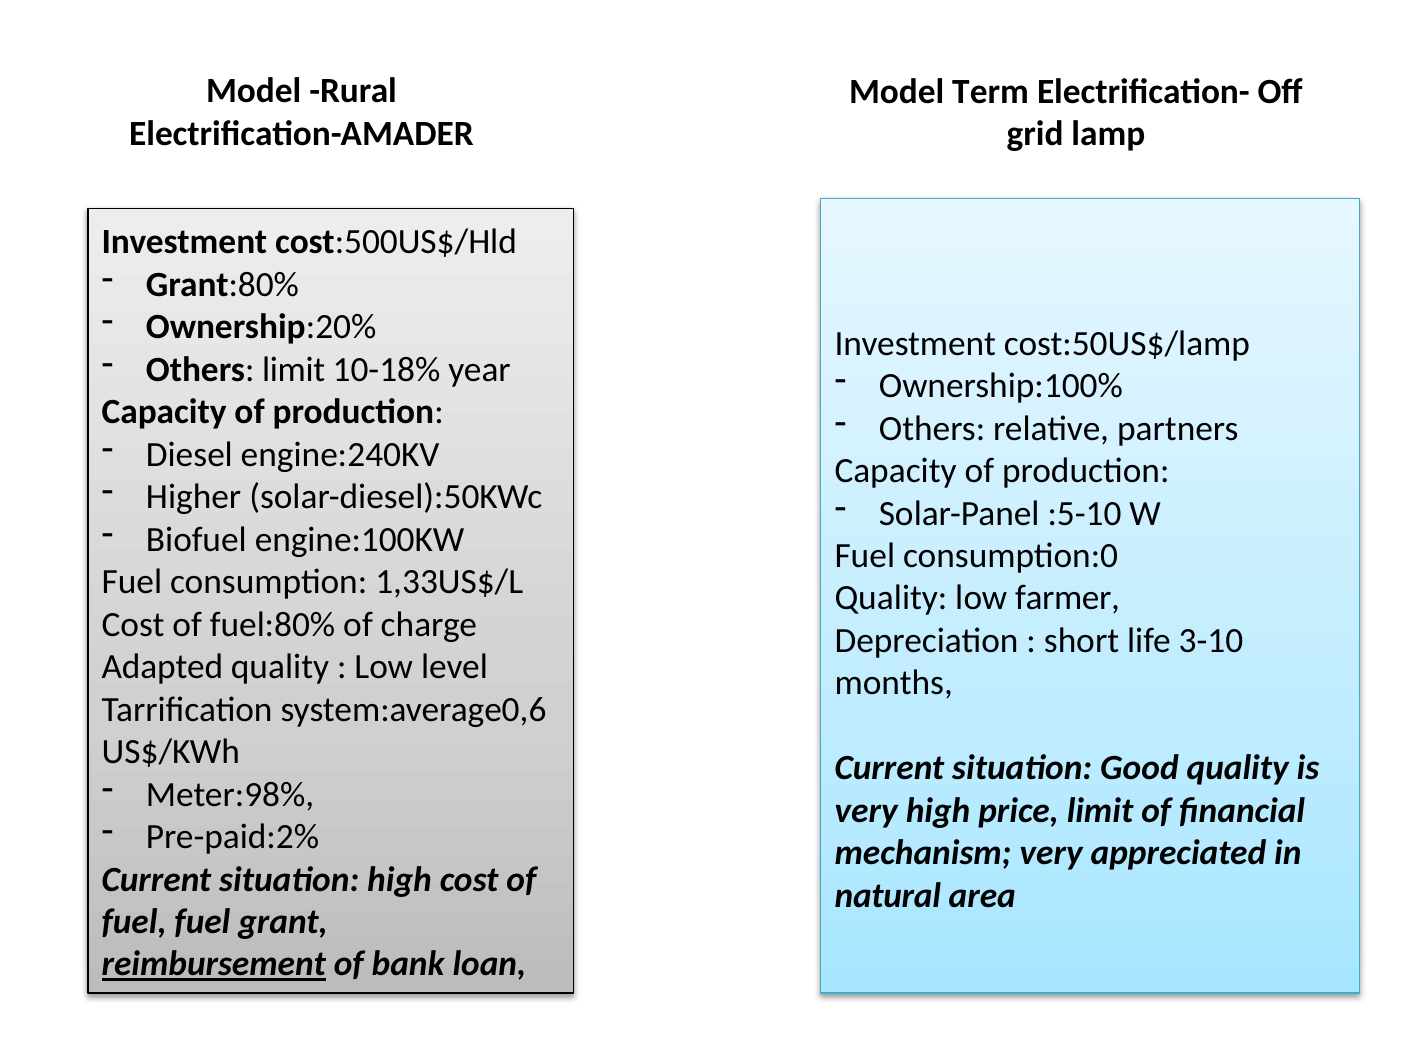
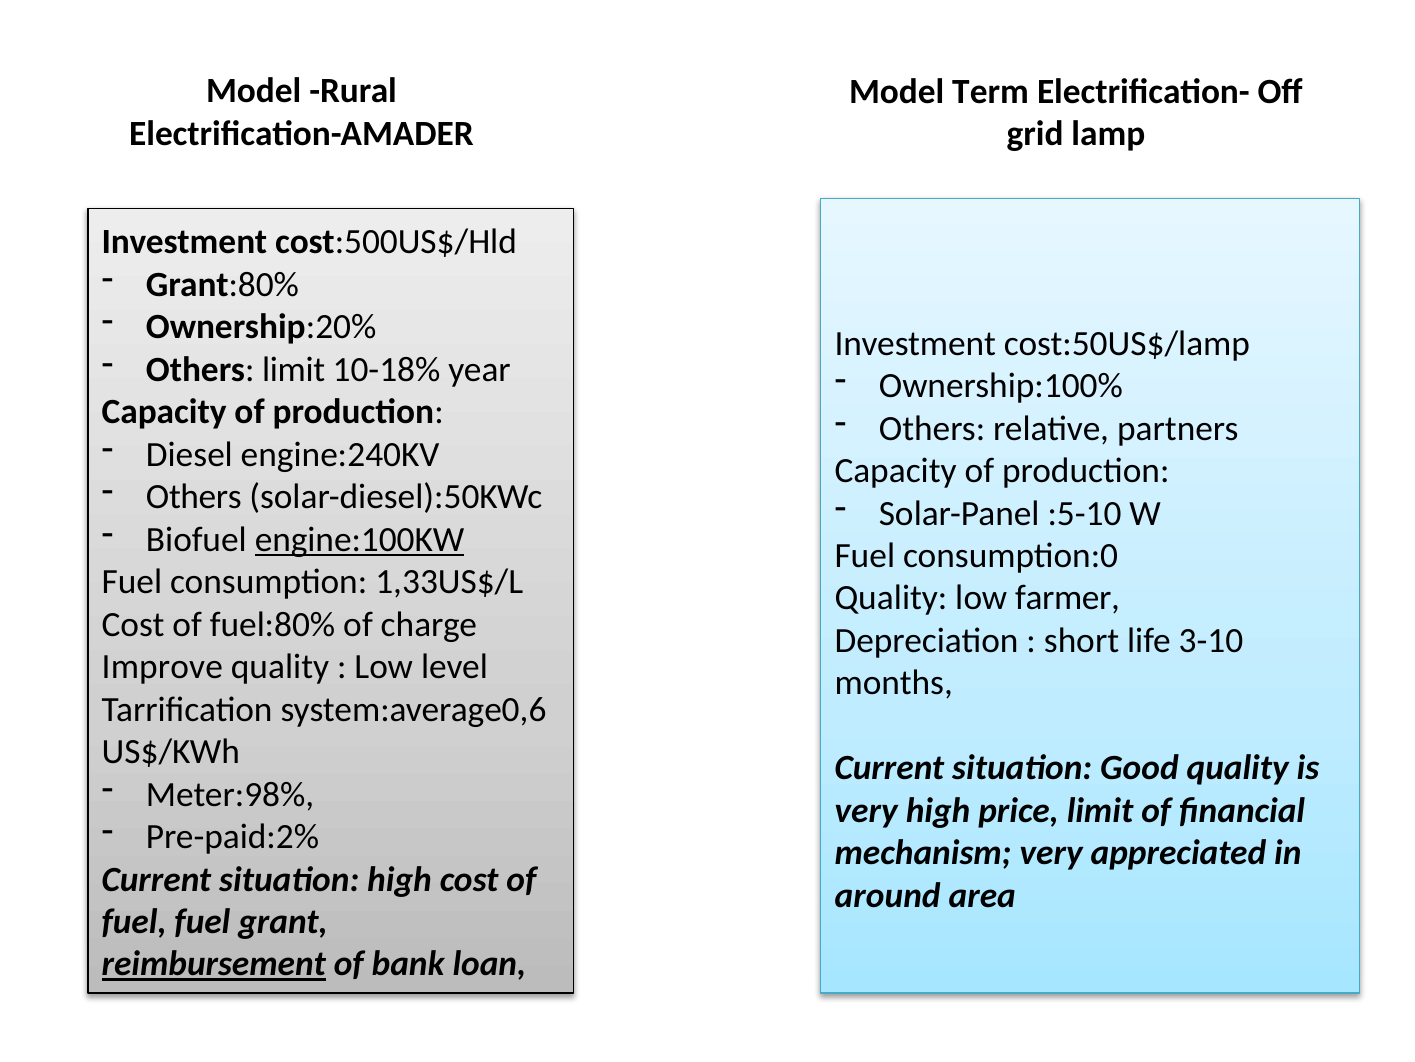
Higher: Higher -> Others (194, 497)
engine:100KW underline: none -> present (360, 539)
Adapted: Adapted -> Improve (162, 666)
natural: natural -> around (888, 895)
